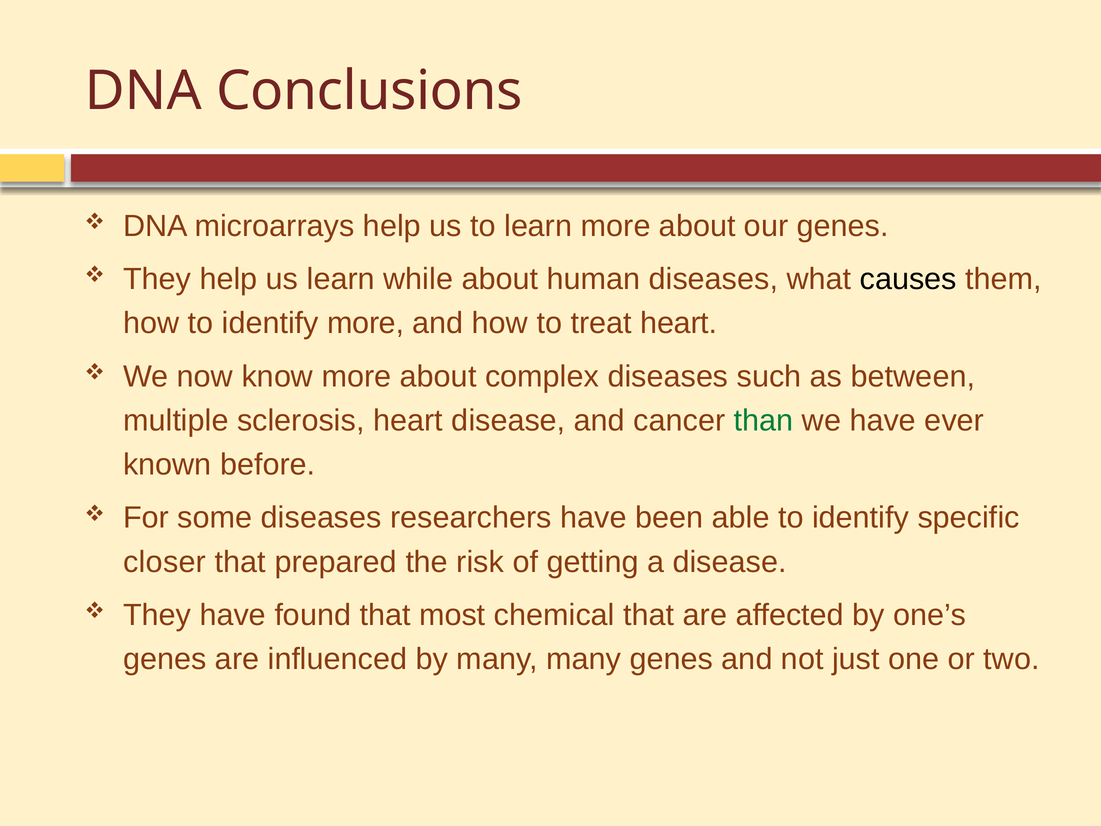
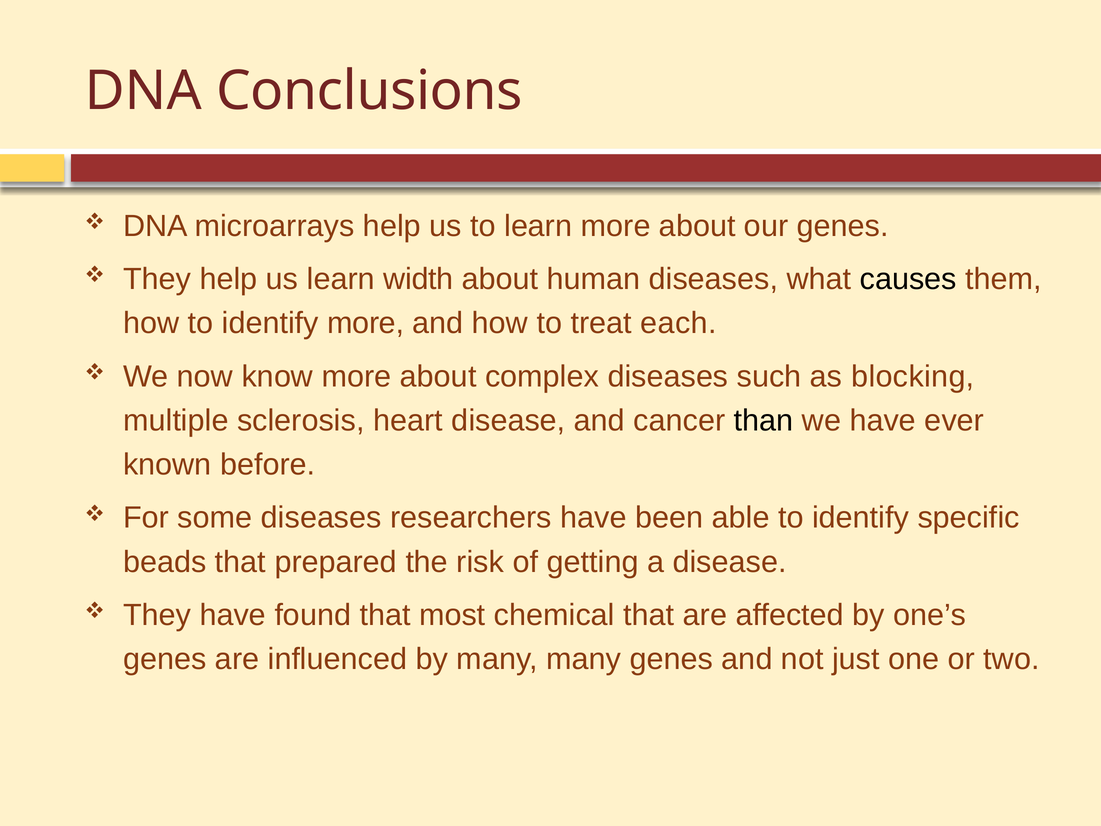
while: while -> width (418, 279)
treat heart: heart -> each (678, 323)
between: between -> blocking (913, 376)
than colour: green -> black (764, 420)
closer: closer -> beads (165, 562)
